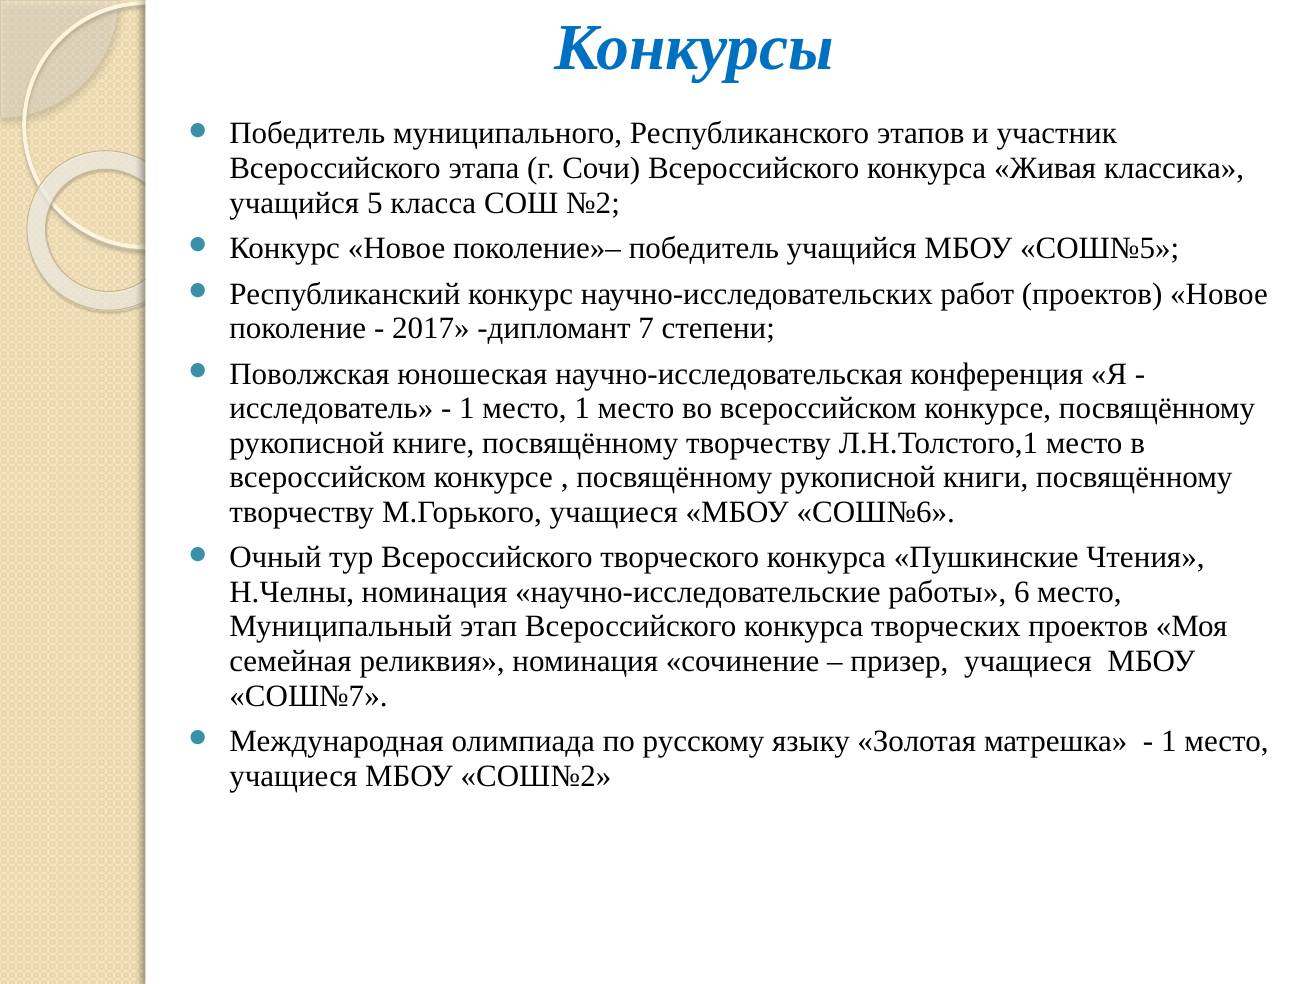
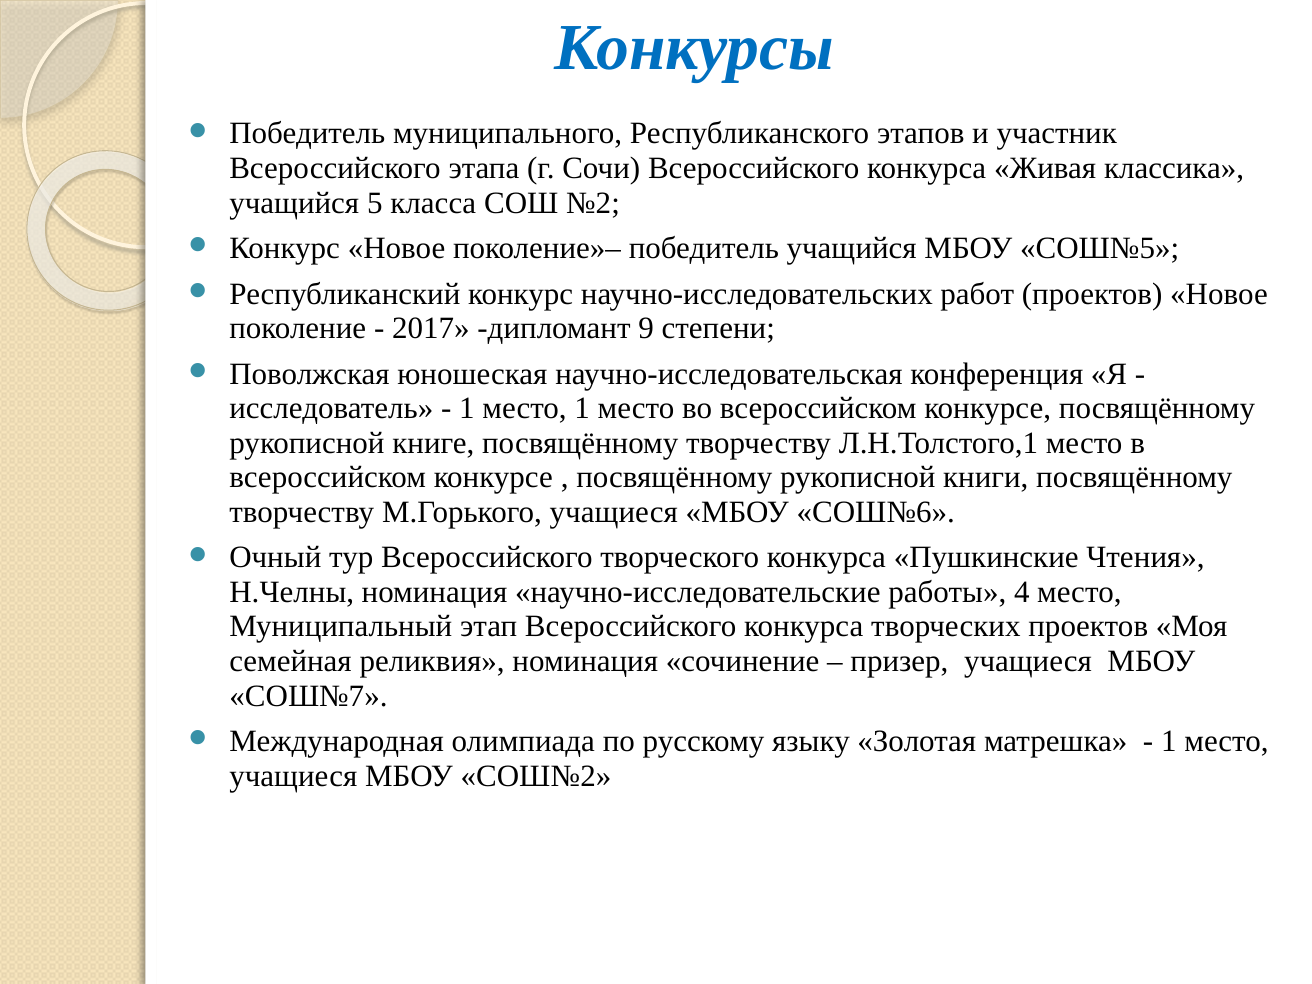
7: 7 -> 9 (646, 328)
6: 6 -> 4 (1022, 592)
